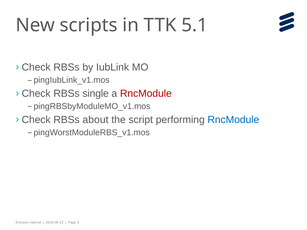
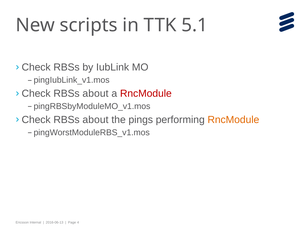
single: single -> about (96, 94)
script: script -> pings (141, 120)
RncModule colour: blue -> orange (233, 120)
